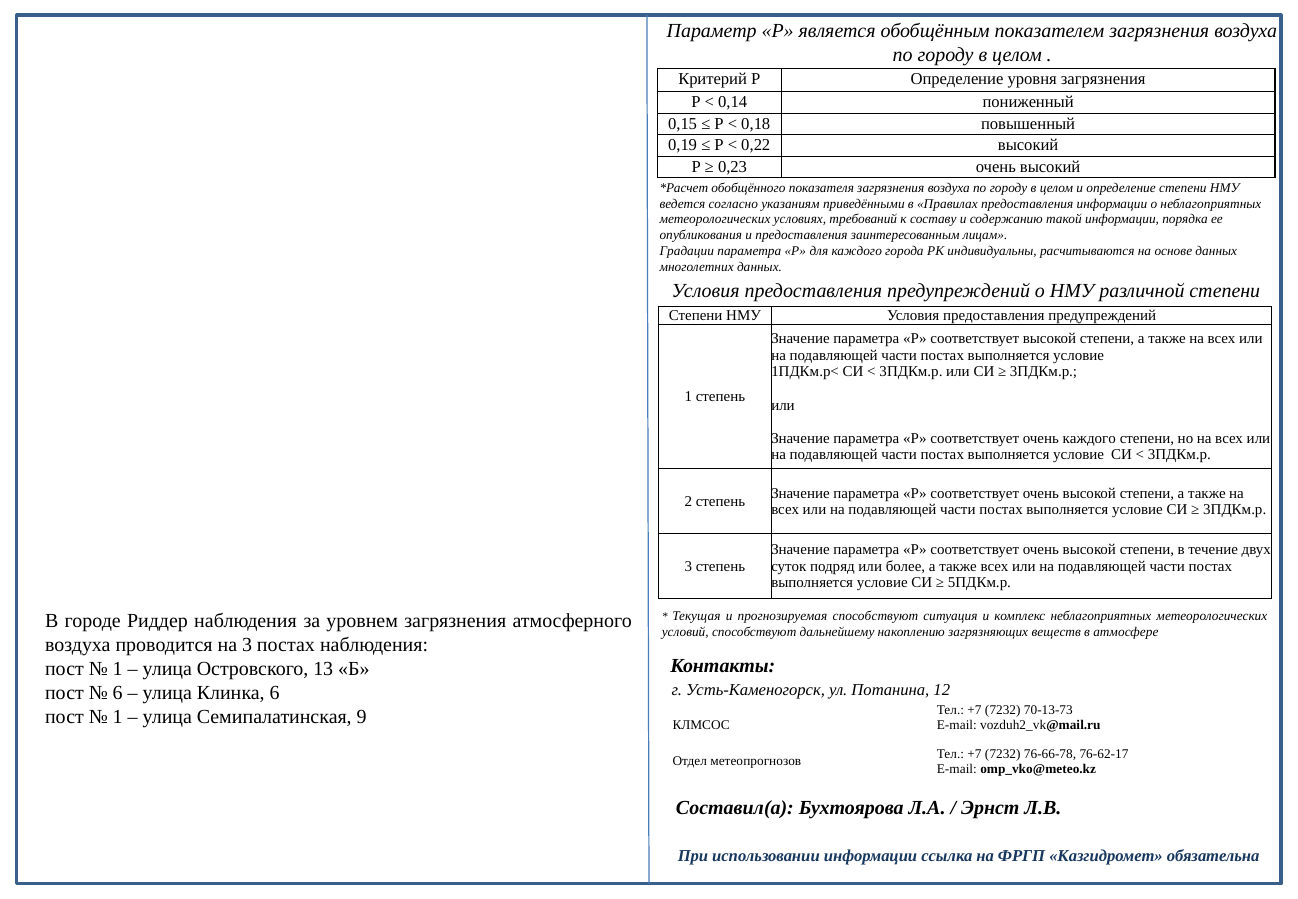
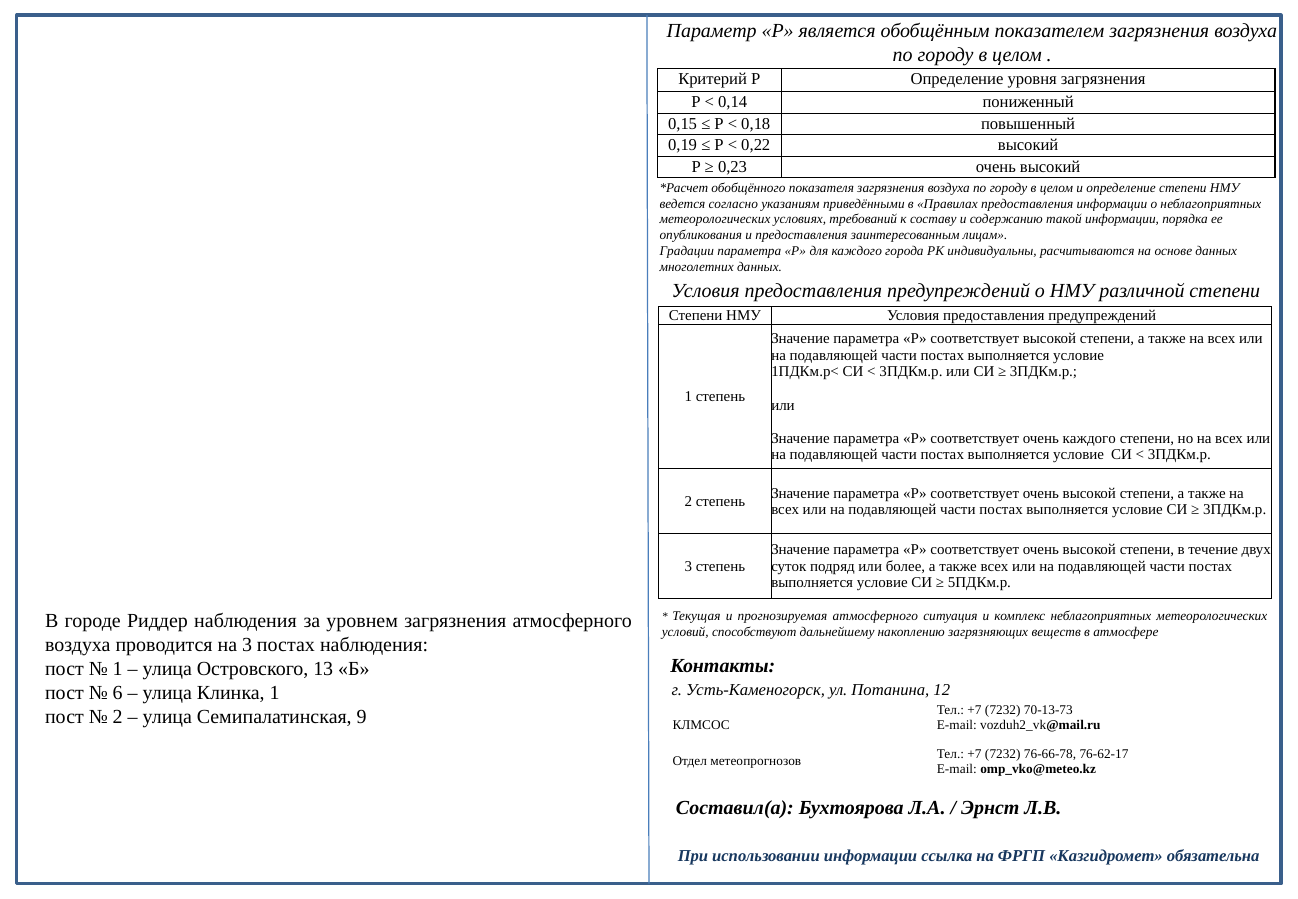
прогнозируемая способствуют: способствуют -> атмосферного (875, 616)
Клинка 6: 6 -> 1 (275, 692)
1: 1 -> 2 (118, 716)
